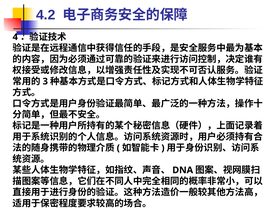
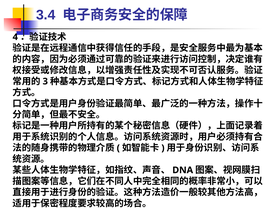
4.2: 4.2 -> 3.4 (46, 15)
